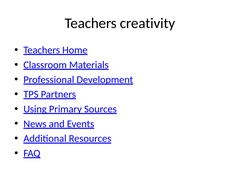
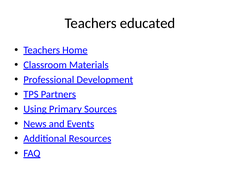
creativity: creativity -> educated (148, 23)
